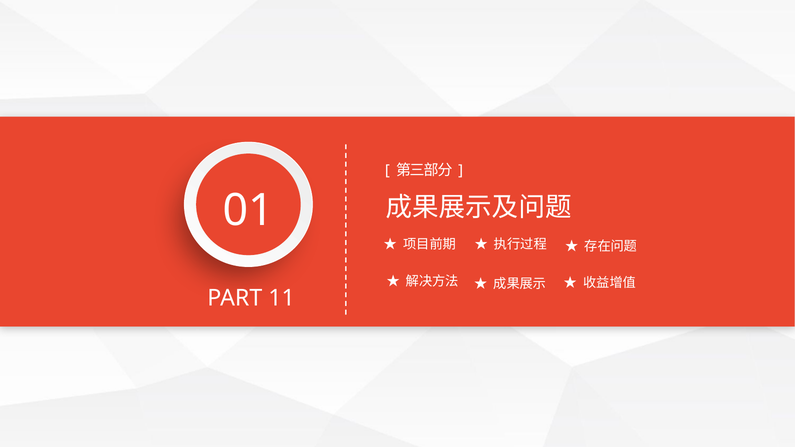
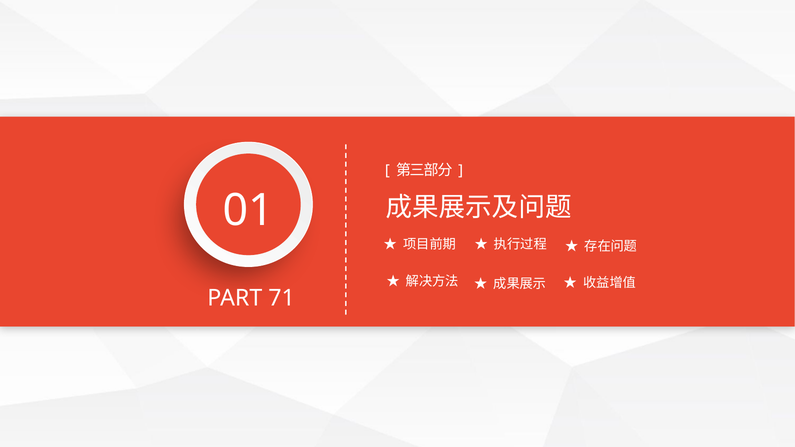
11: 11 -> 71 (282, 298)
